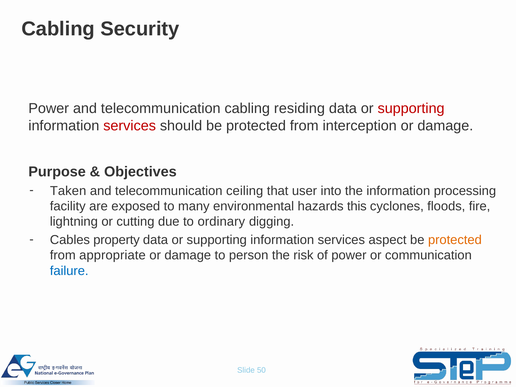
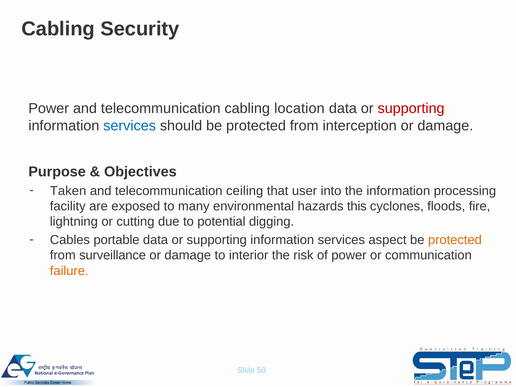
residing: residing -> location (299, 109)
services colour: red -> blue (130, 126)
ordinary: ordinary -> potential (221, 222)
property: property -> portable (117, 240)
appropriate: appropriate -> surveillance (113, 255)
person: person -> interior (249, 255)
failure colour: blue -> orange (69, 271)
